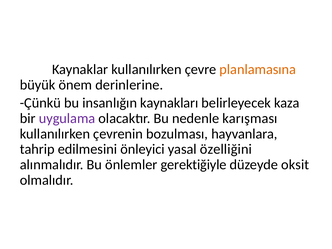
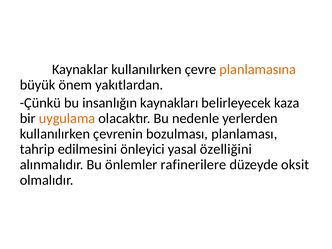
derinlerine: derinlerine -> yakıtlardan (129, 85)
uygulama colour: purple -> orange (67, 118)
karışması: karışması -> yerlerden (250, 118)
hayvanlara: hayvanlara -> planlaması (244, 134)
gerektiğiyle: gerektiğiyle -> rafinerilere (193, 165)
